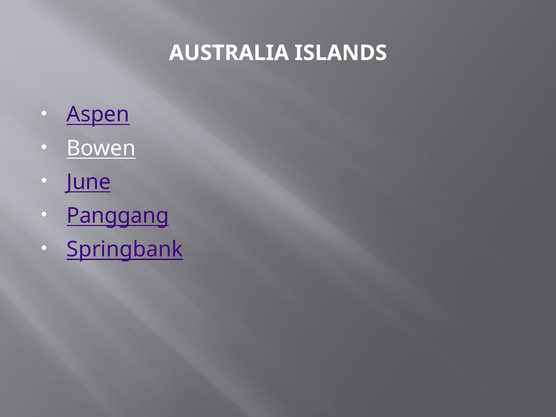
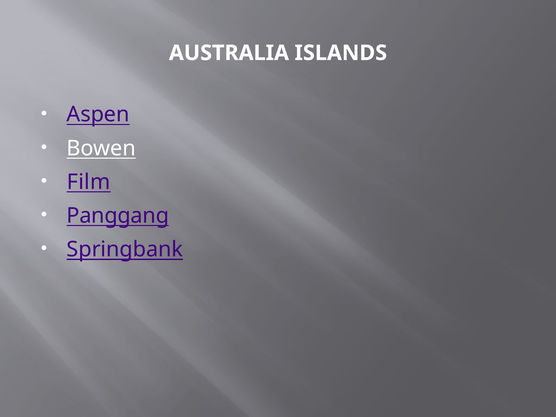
June: June -> Film (89, 182)
